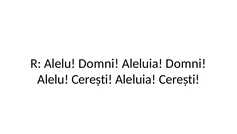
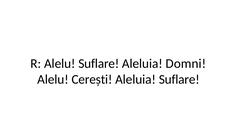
Alelu Domni: Domni -> Suflare (99, 63)
Aleluia Cerești: Cerești -> Suflare (179, 79)
